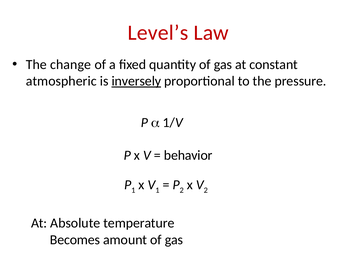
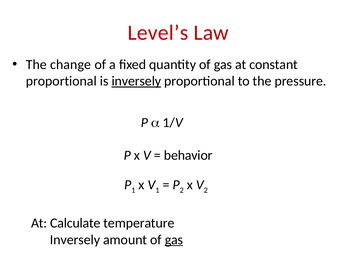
atmospheric: atmospheric -> proportional (61, 81)
Absolute: Absolute -> Calculate (75, 223)
Becomes: Becomes -> Inversely (75, 240)
gas underline: none -> present (174, 240)
